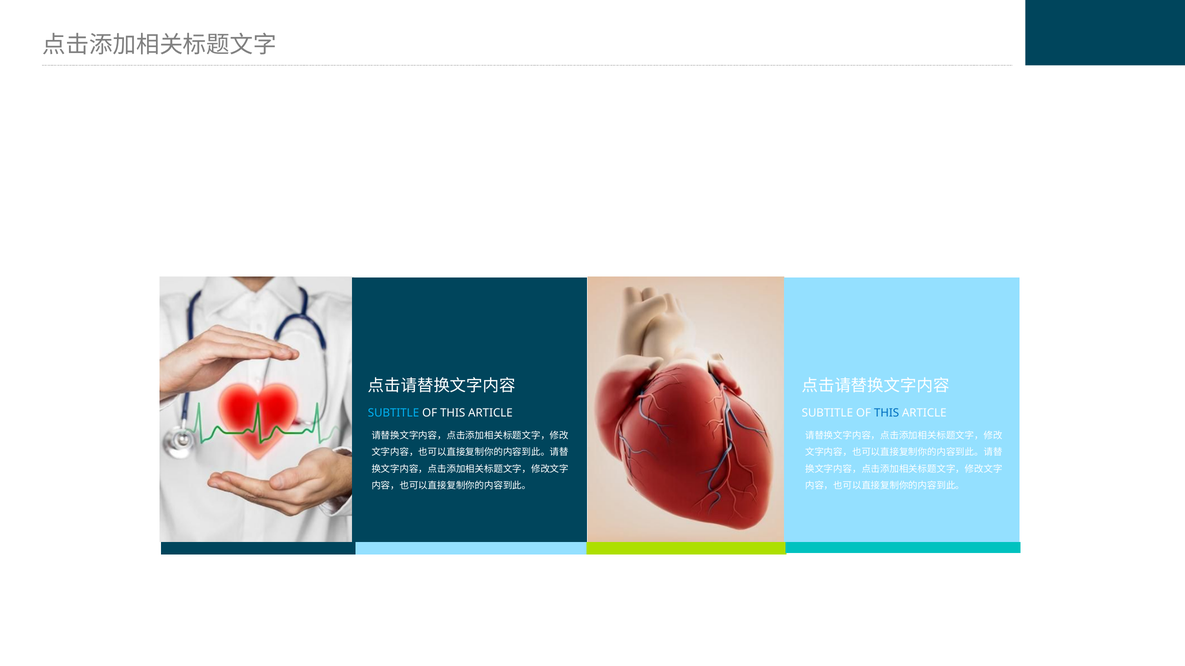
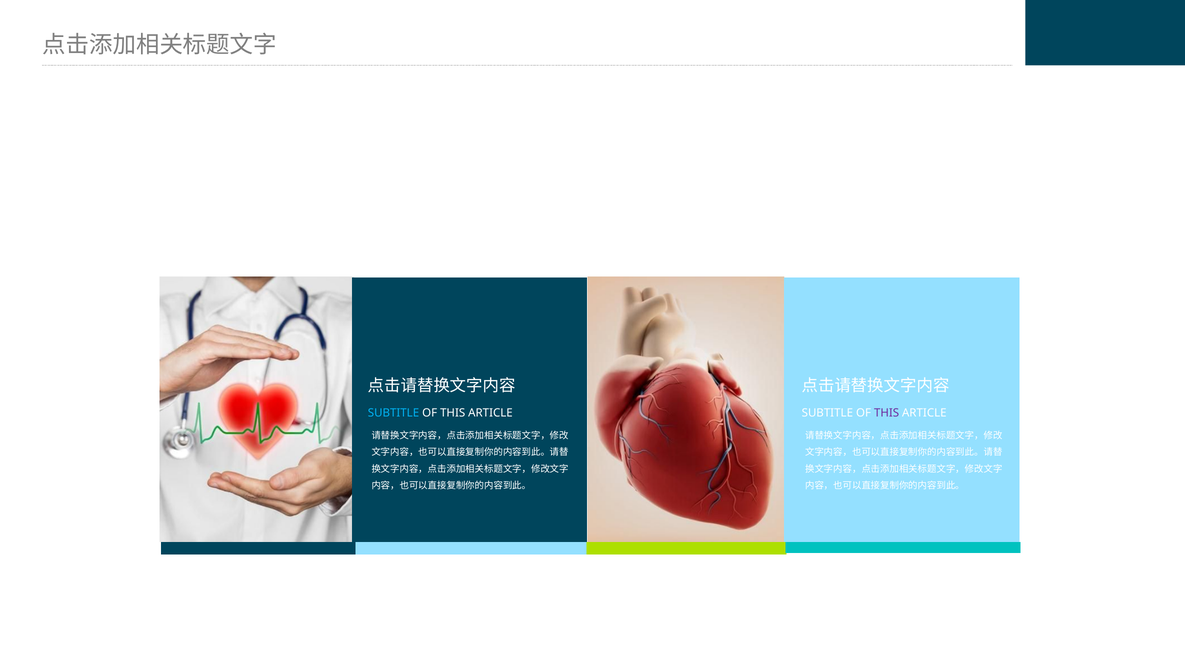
THIS colour: blue -> purple (887, 413)
